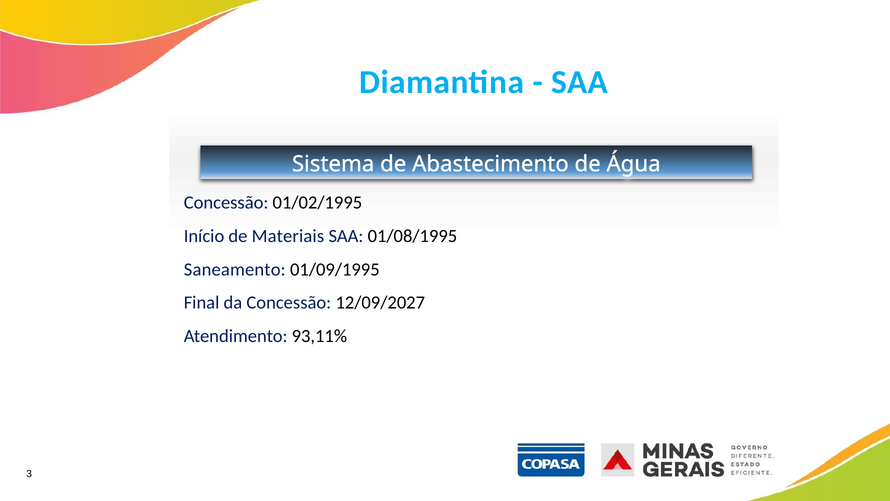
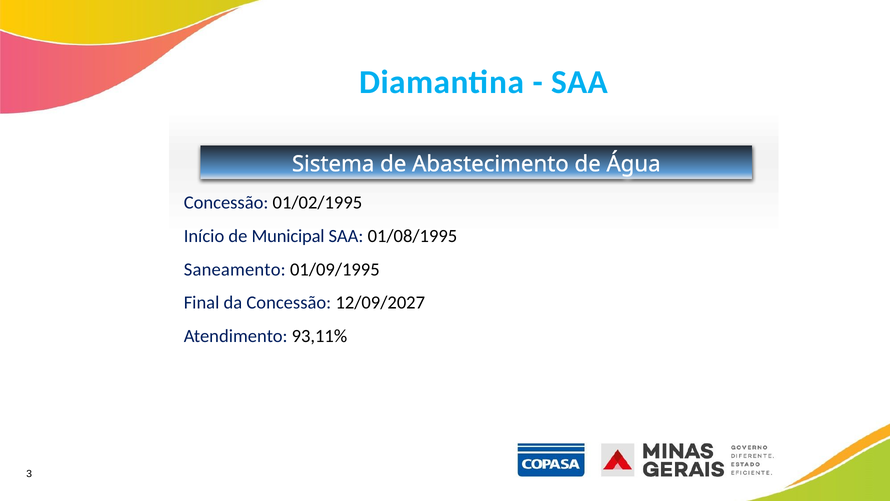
Materiais: Materiais -> Municipal (288, 236)
